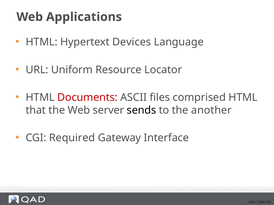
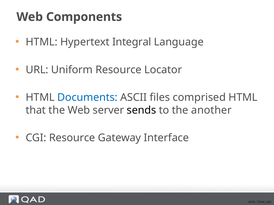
Applications: Applications -> Components (84, 17)
Devices: Devices -> Integral (132, 42)
Documents colour: red -> blue (87, 98)
CGI Required: Required -> Resource (72, 138)
